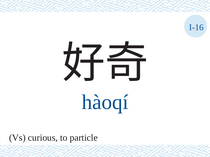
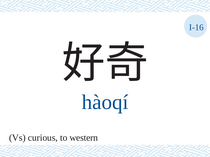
particle: particle -> western (84, 138)
